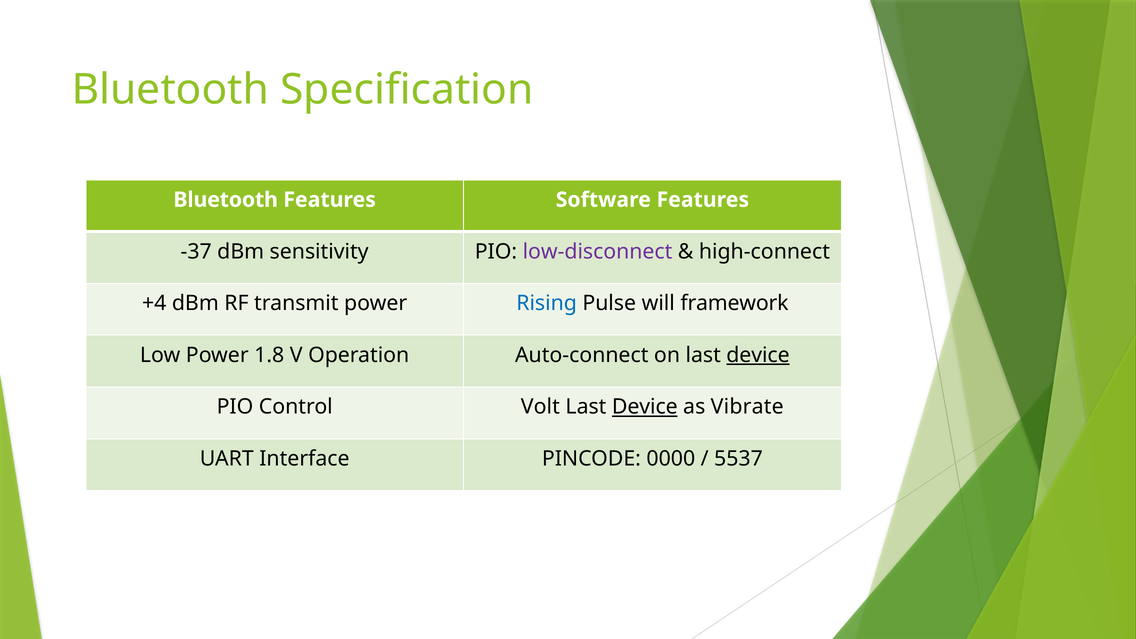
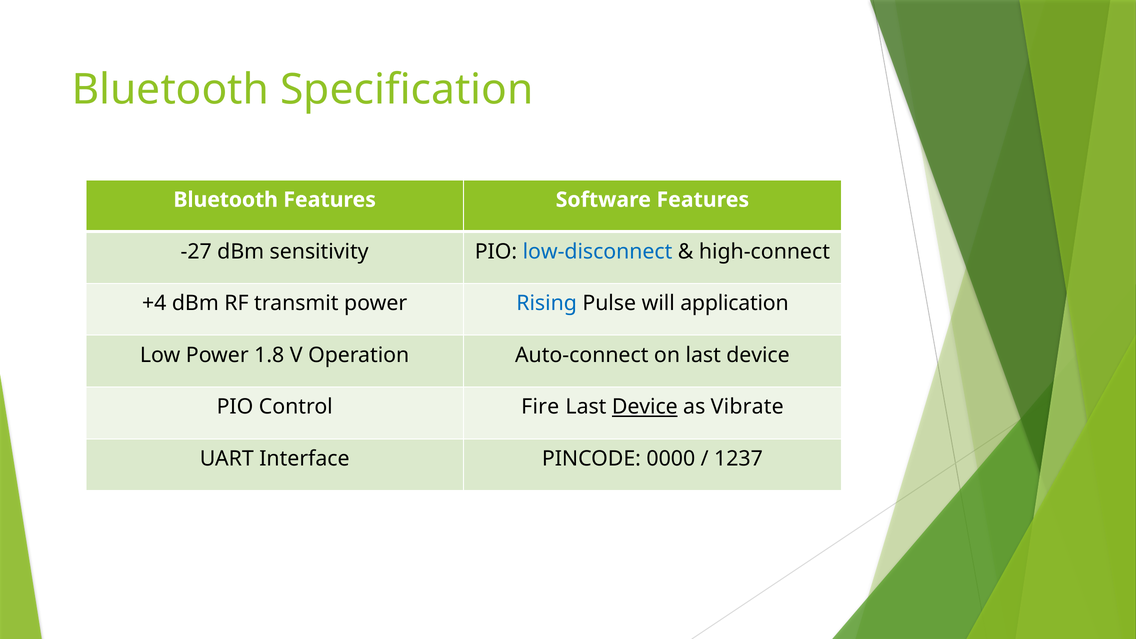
-37: -37 -> -27 (196, 252)
low-disconnect colour: purple -> blue (597, 252)
framework: framework -> application (734, 303)
device underline: present -> none (758, 355)
Volt: Volt -> Fire (540, 407)
5537: 5537 -> 1237 (738, 459)
